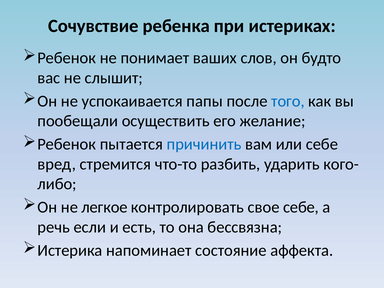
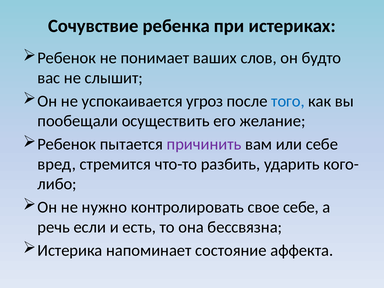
папы: папы -> угроз (205, 101)
причинить colour: blue -> purple (204, 144)
легкое: легкое -> нужно (104, 207)
